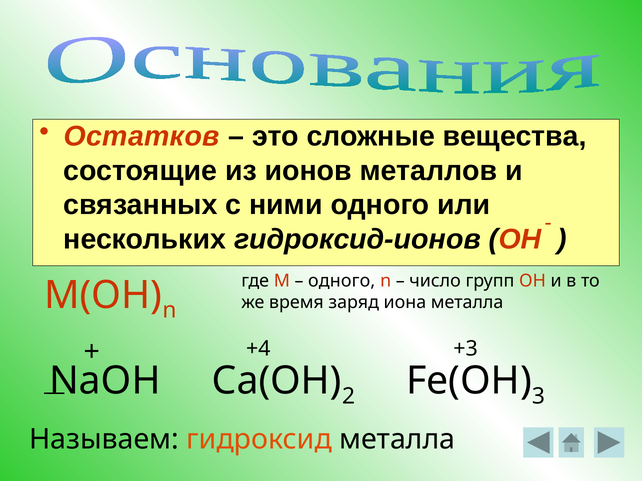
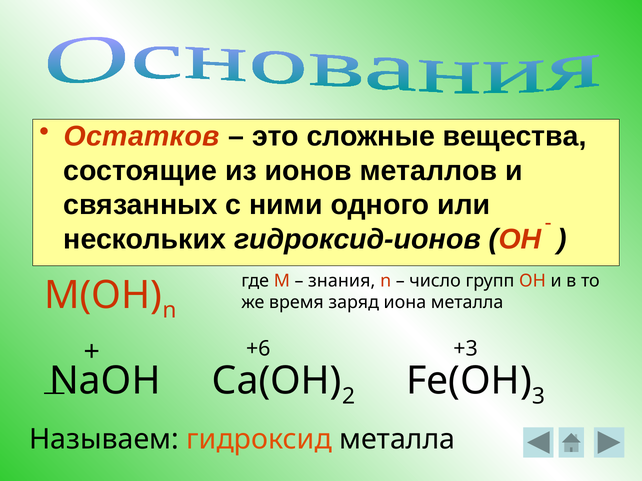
одного: одного -> знания (342, 281)
+4: +4 -> +6 (258, 349)
